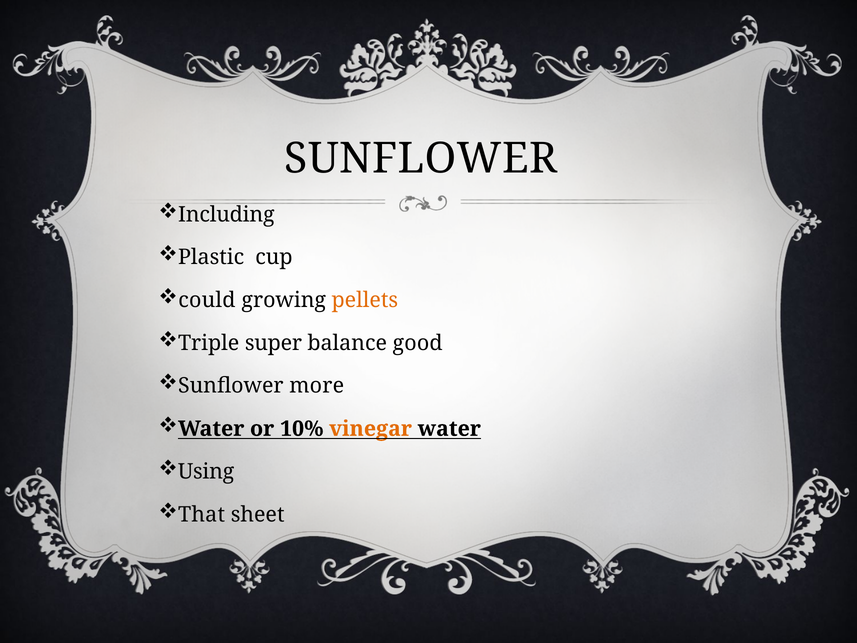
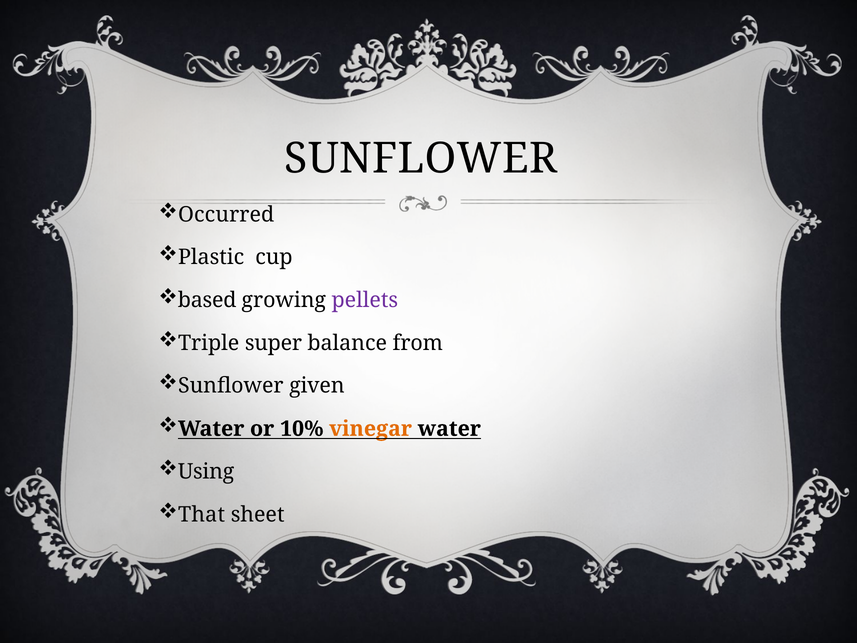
Including: Including -> Occurred (226, 214)
could: could -> based (207, 300)
pellets colour: orange -> purple (365, 300)
good: good -> from (418, 343)
more: more -> given (317, 386)
